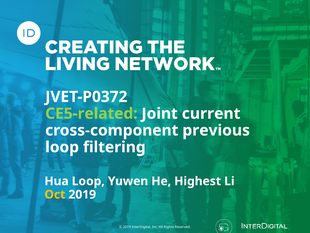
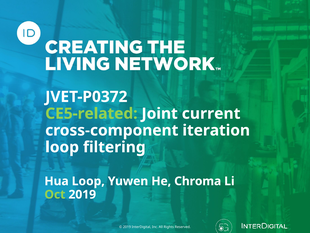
previous: previous -> iteration (216, 130)
Highest: Highest -> Chroma (198, 181)
Oct colour: yellow -> light green (55, 194)
